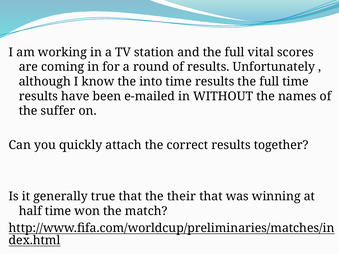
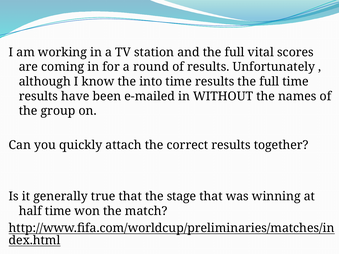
suffer: suffer -> group (58, 111)
their: their -> stage (182, 197)
